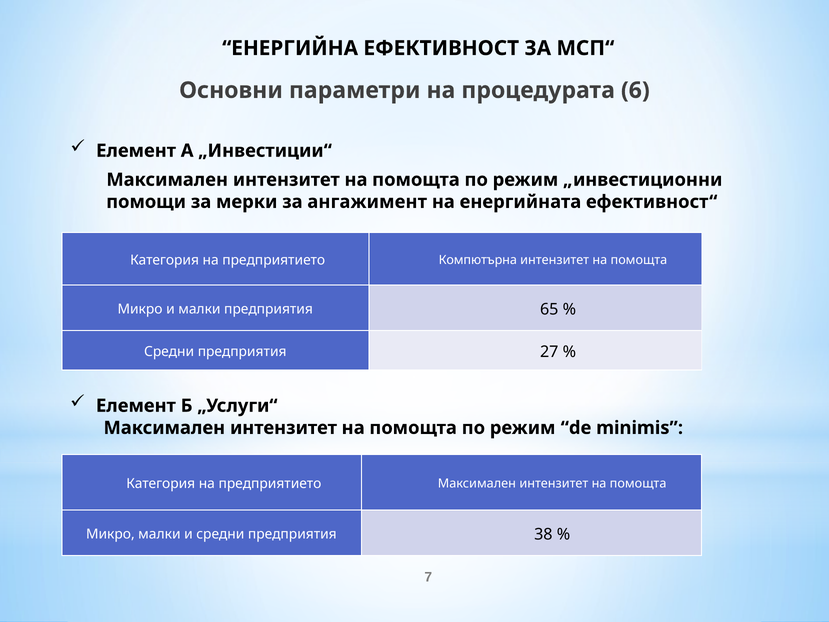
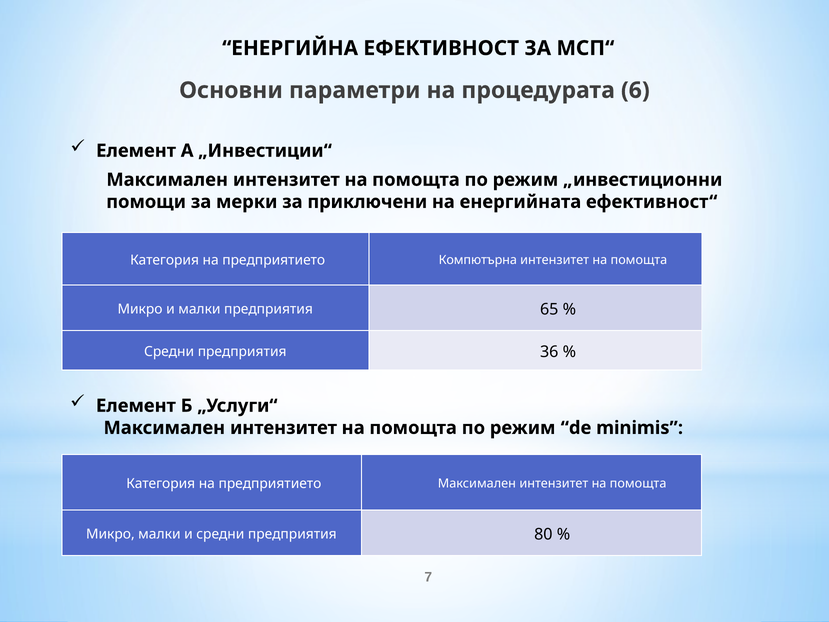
ангажимент: ангажимент -> приключени (367, 202)
27: 27 -> 36 (549, 352)
38: 38 -> 80 (543, 534)
